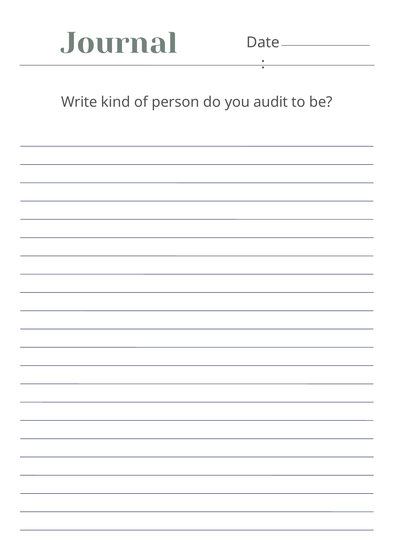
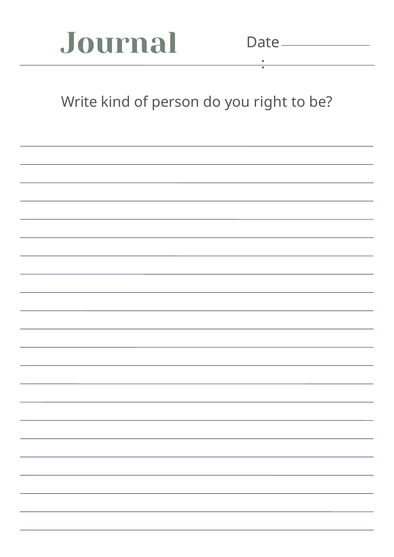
audit: audit -> right (271, 102)
